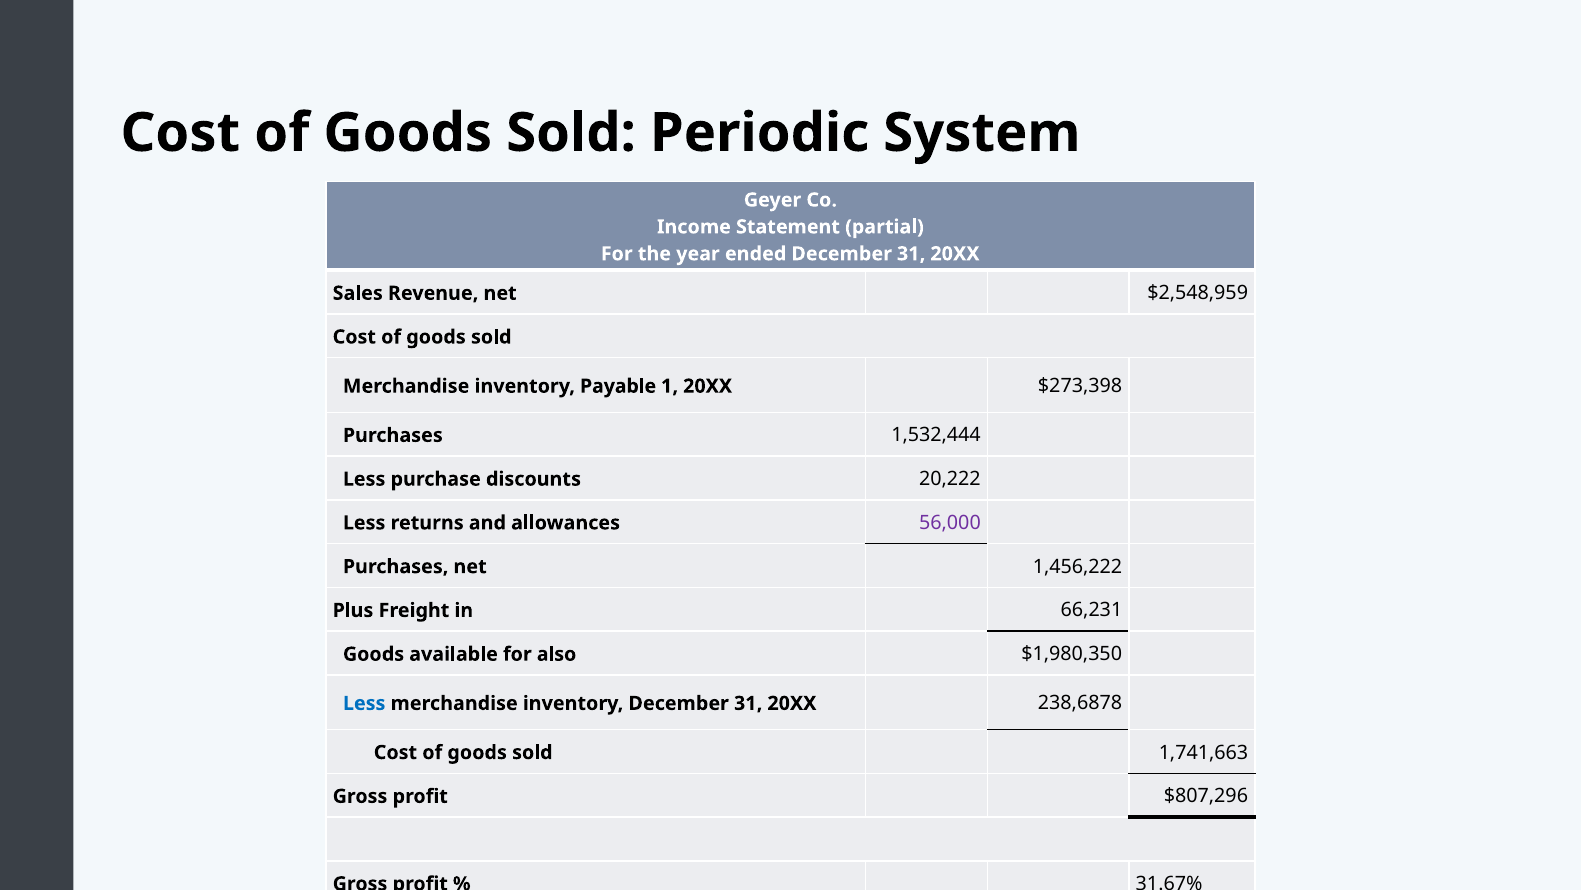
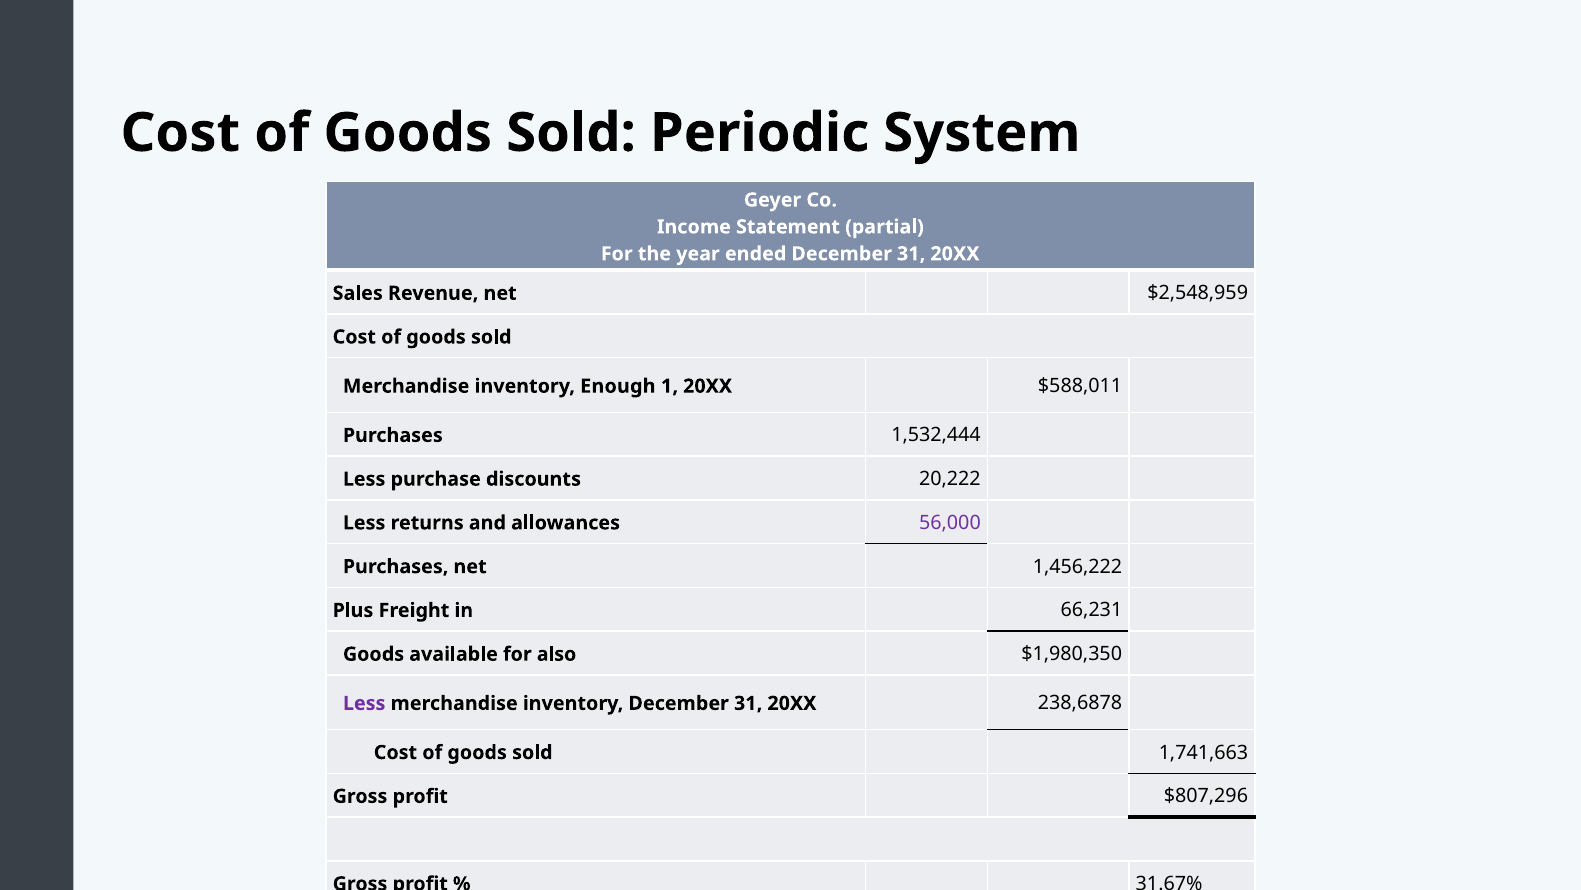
Payable: Payable -> Enough (618, 386)
$273,398: $273,398 -> $588,011 (1080, 386)
Less colour: blue -> purple (364, 703)
